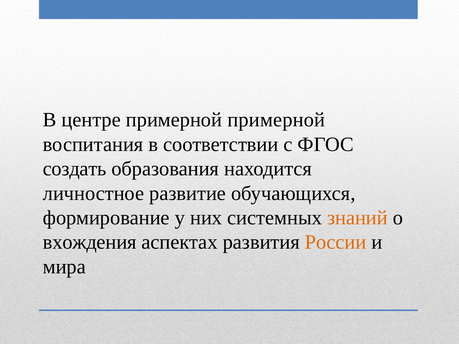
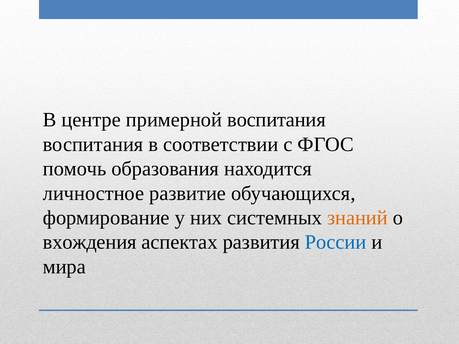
примерной примерной: примерной -> воспитания (276, 120)
создать: создать -> помочь (75, 169)
России colour: orange -> blue (336, 242)
